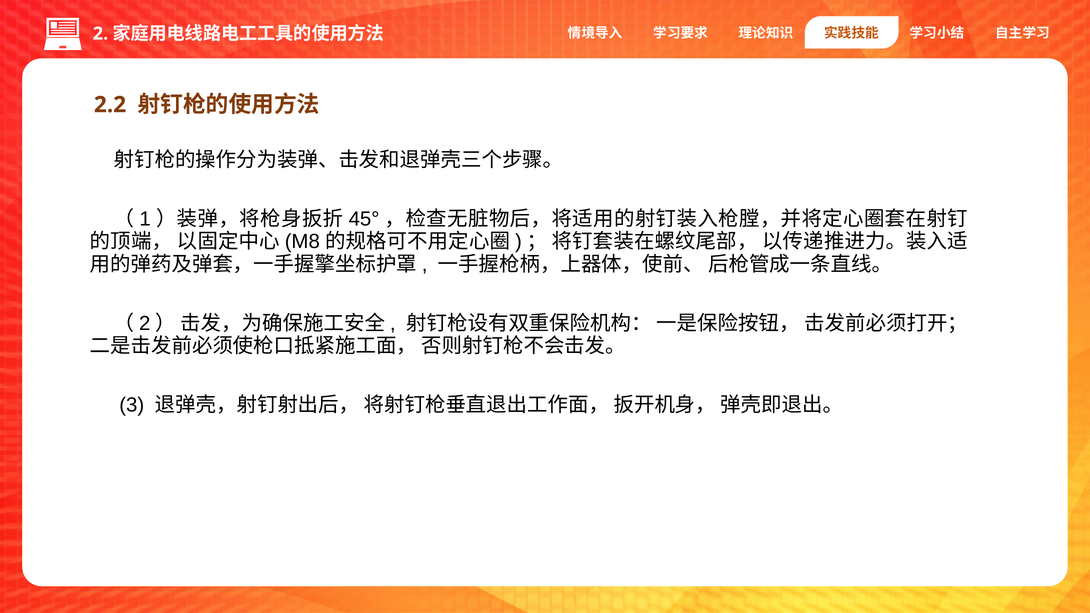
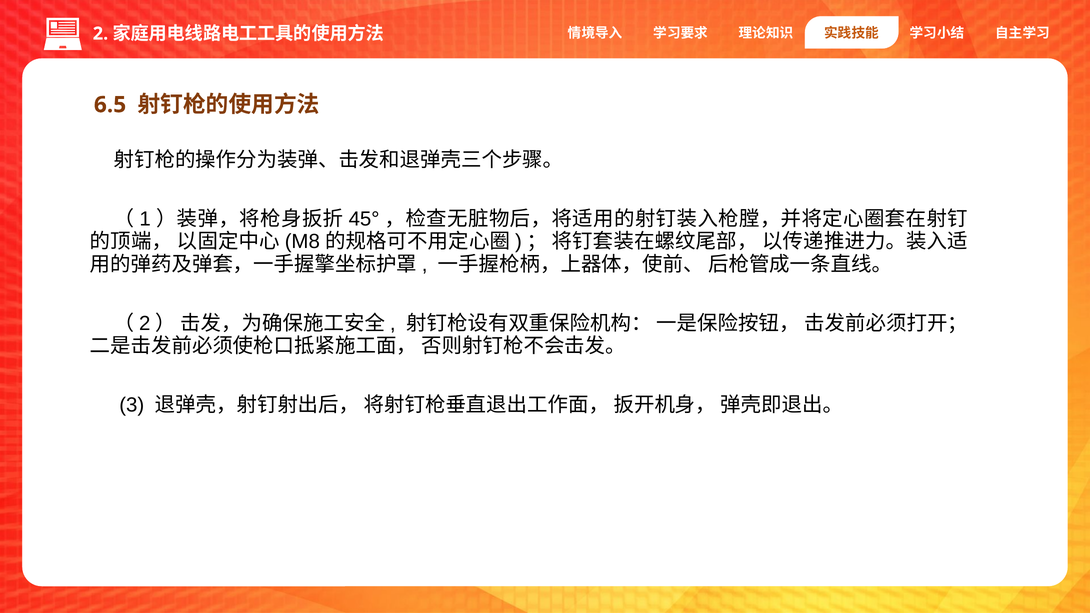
2.2: 2.2 -> 6.5 (110, 105)
